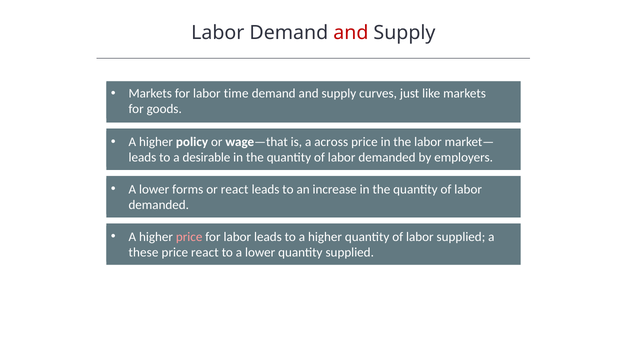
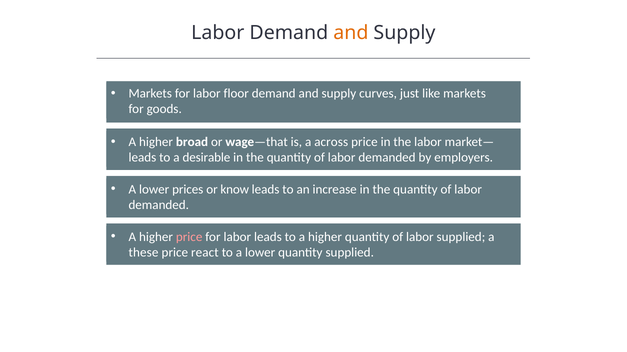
and colour: red -> orange (351, 33)
time: time -> floor (236, 94)
policy: policy -> broad (192, 142)
forms: forms -> prices (188, 190)
or react: react -> know (235, 190)
